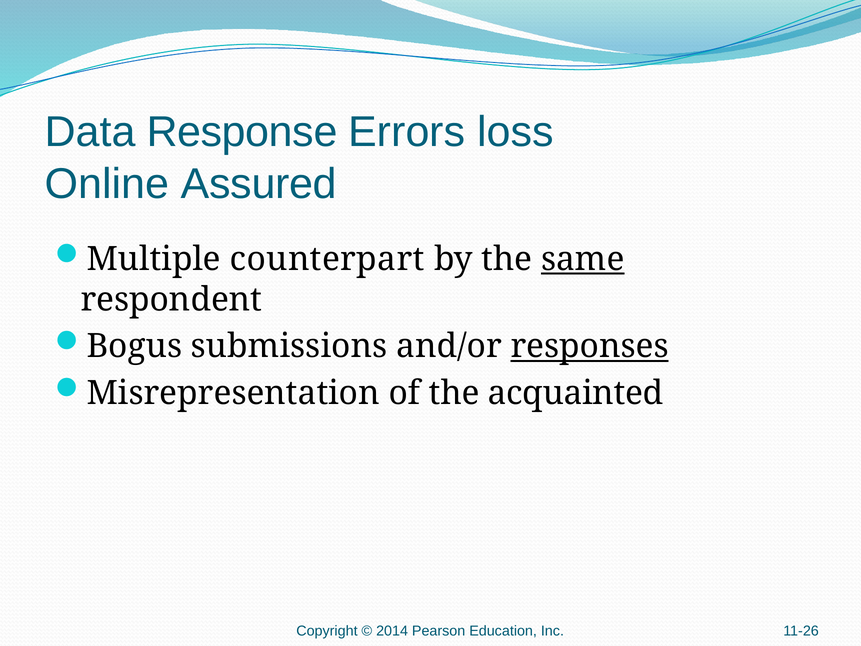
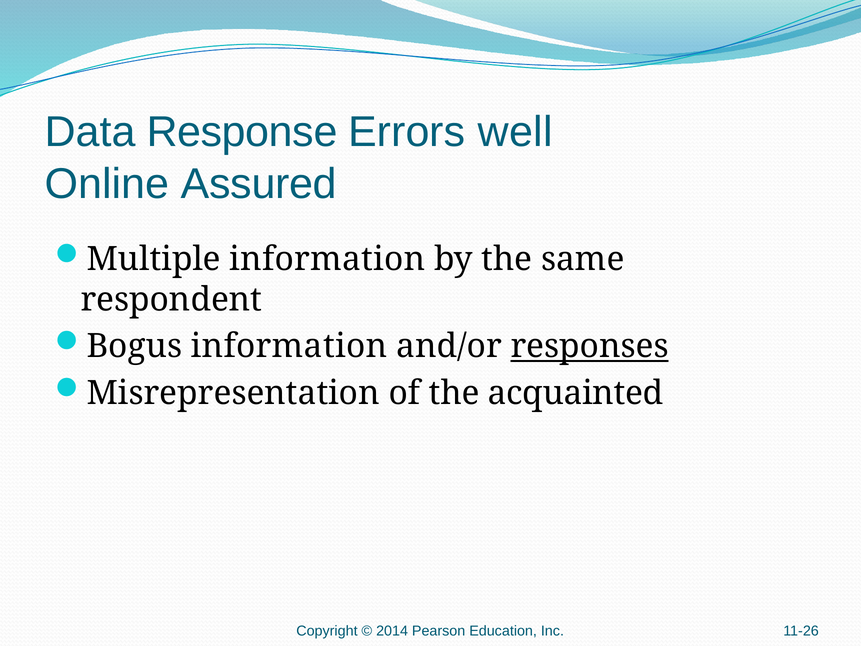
loss: loss -> well (515, 132)
Multiple counterpart: counterpart -> information (327, 259)
same underline: present -> none (583, 259)
Bogus submissions: submissions -> information (289, 346)
